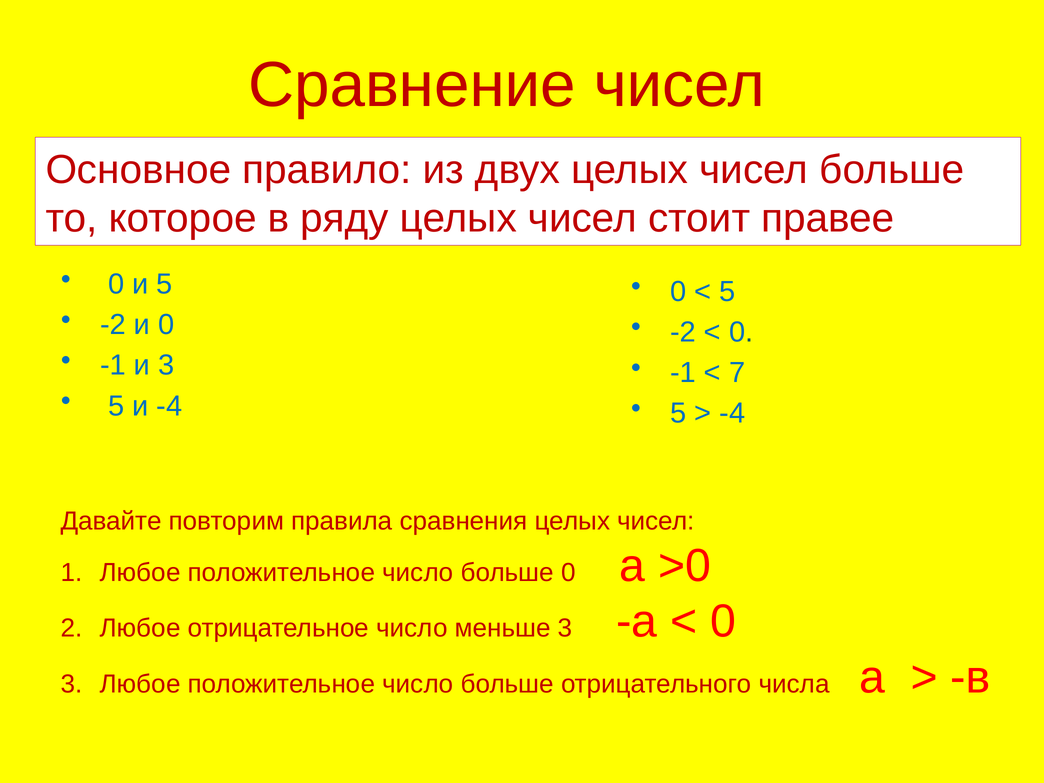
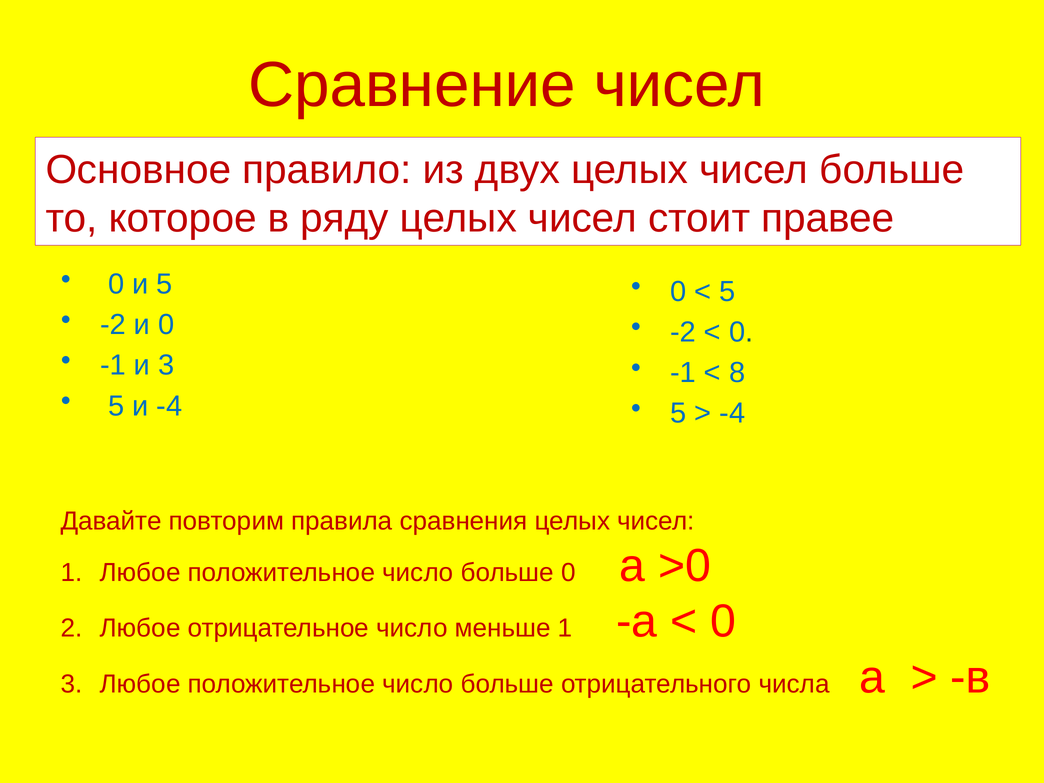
7: 7 -> 8 (737, 373)
меньше 3: 3 -> 1 (565, 628)
